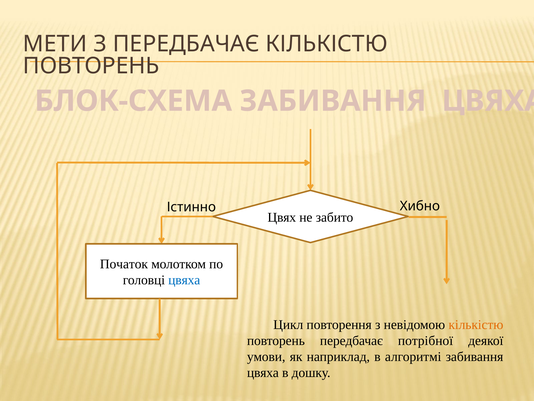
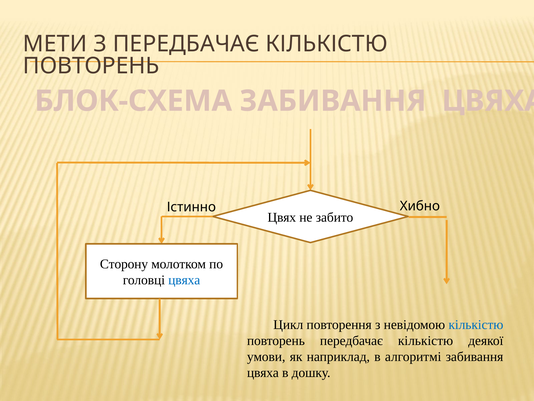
Початок: Початок -> Сторону (124, 264)
кількістю colour: orange -> blue (476, 324)
повторень передбачає потрібної: потрібної -> кількістю (426, 340)
